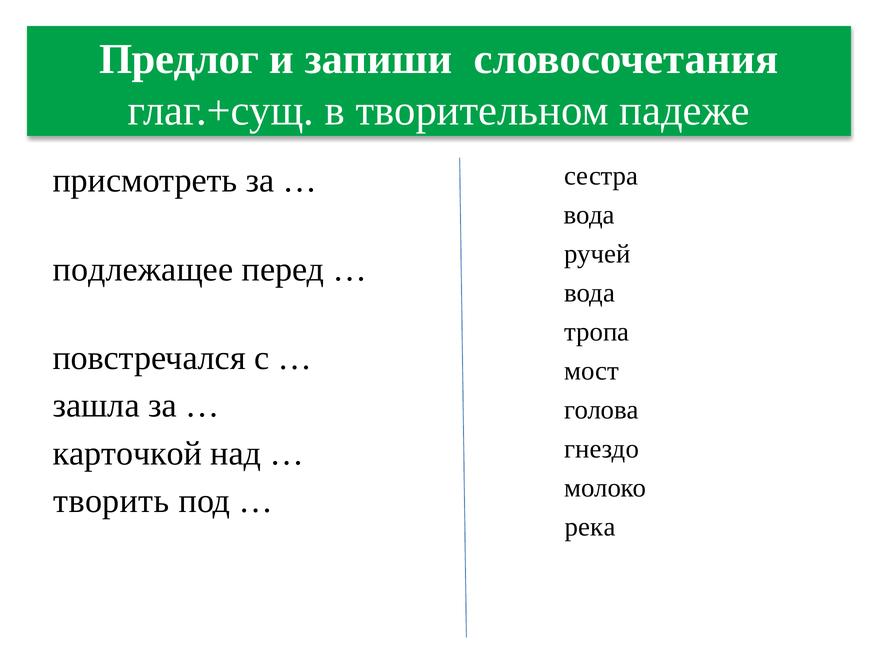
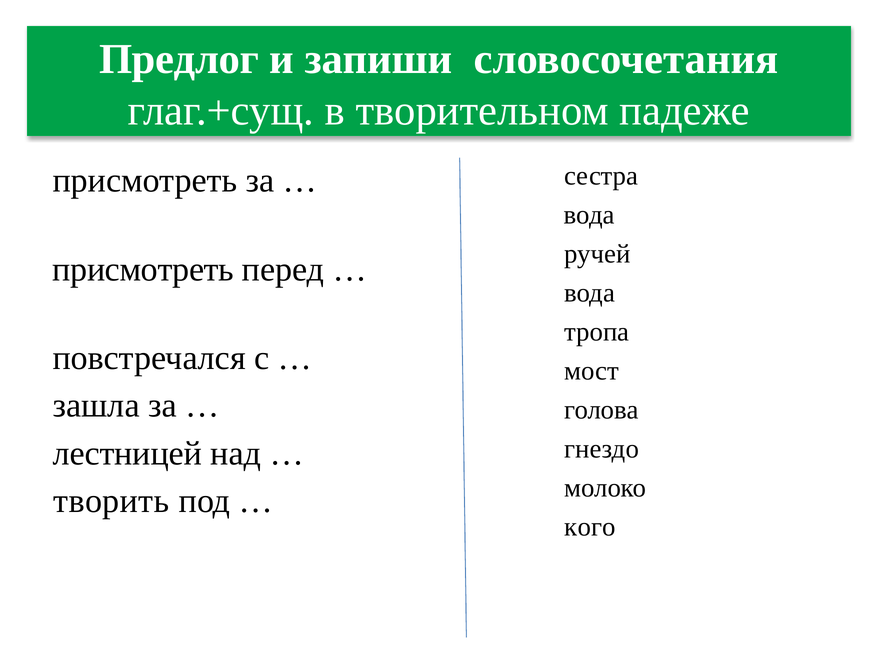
подлежащее: подлежащее -> присмотреть (143, 269)
карточкой: карточкой -> лестницей (127, 454)
река: река -> кого (590, 527)
